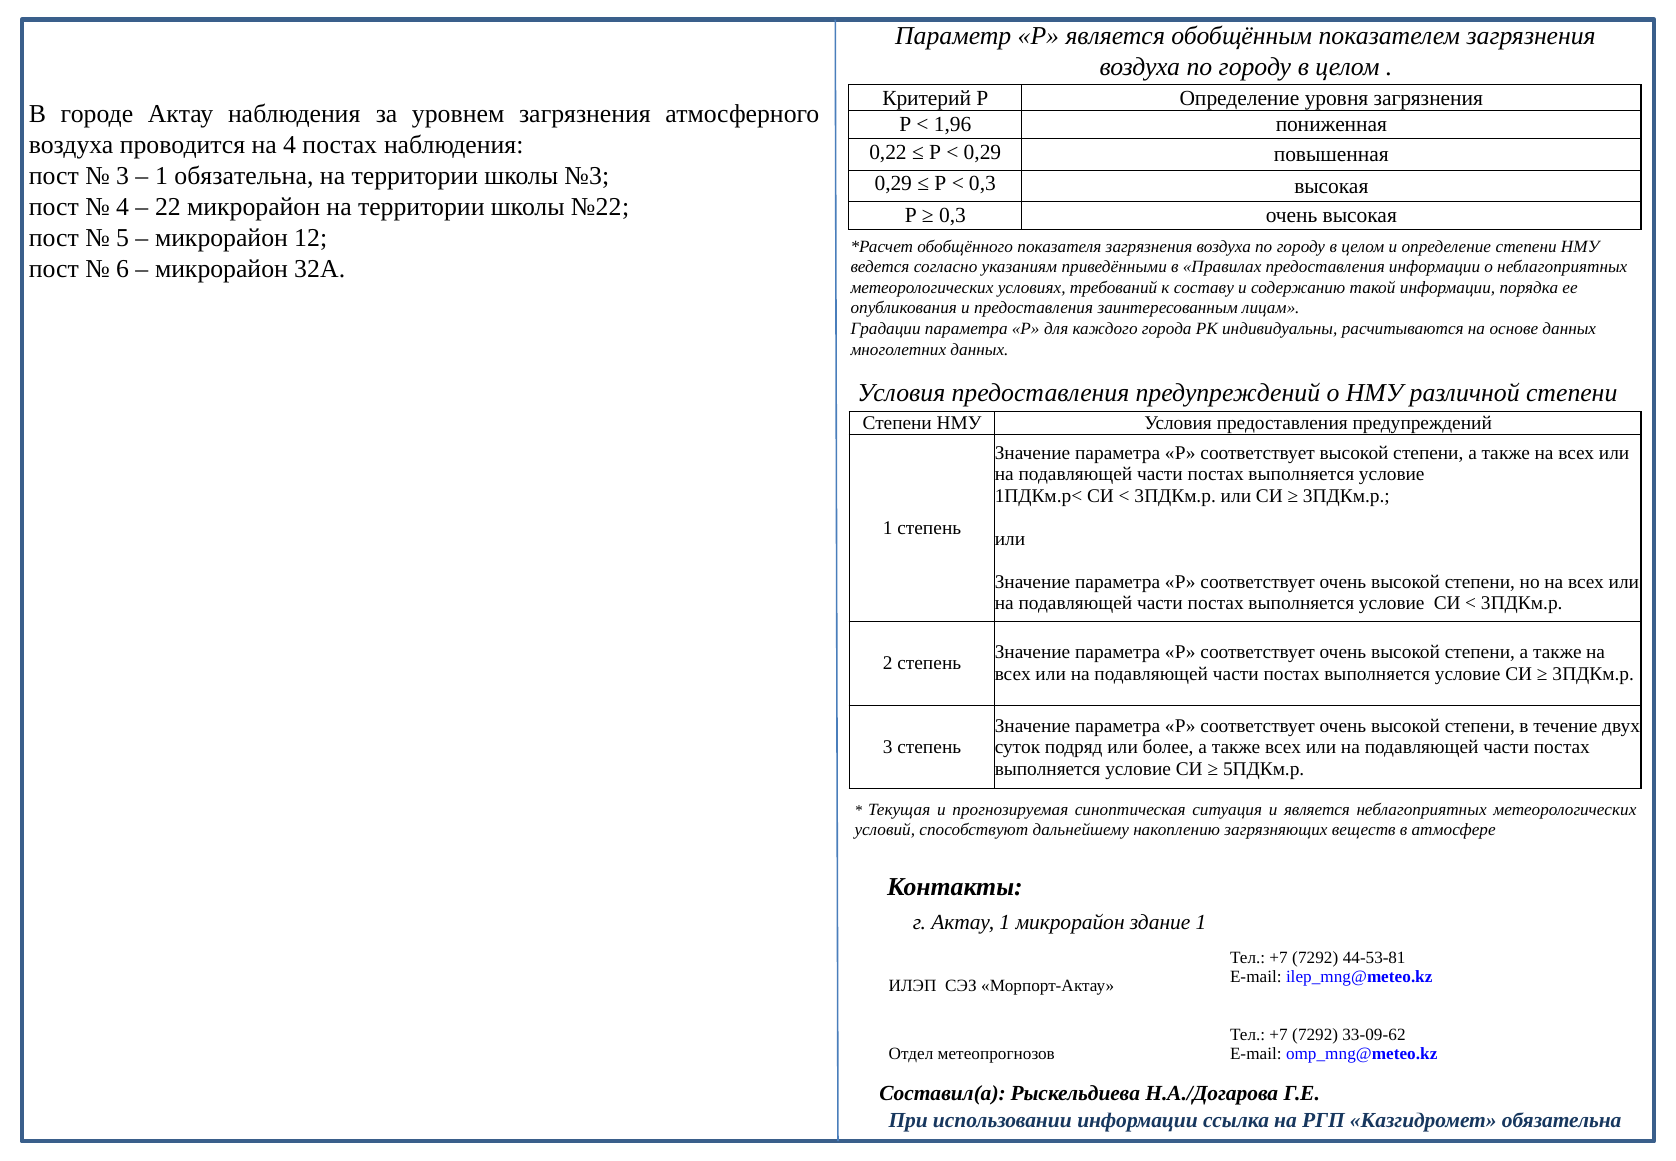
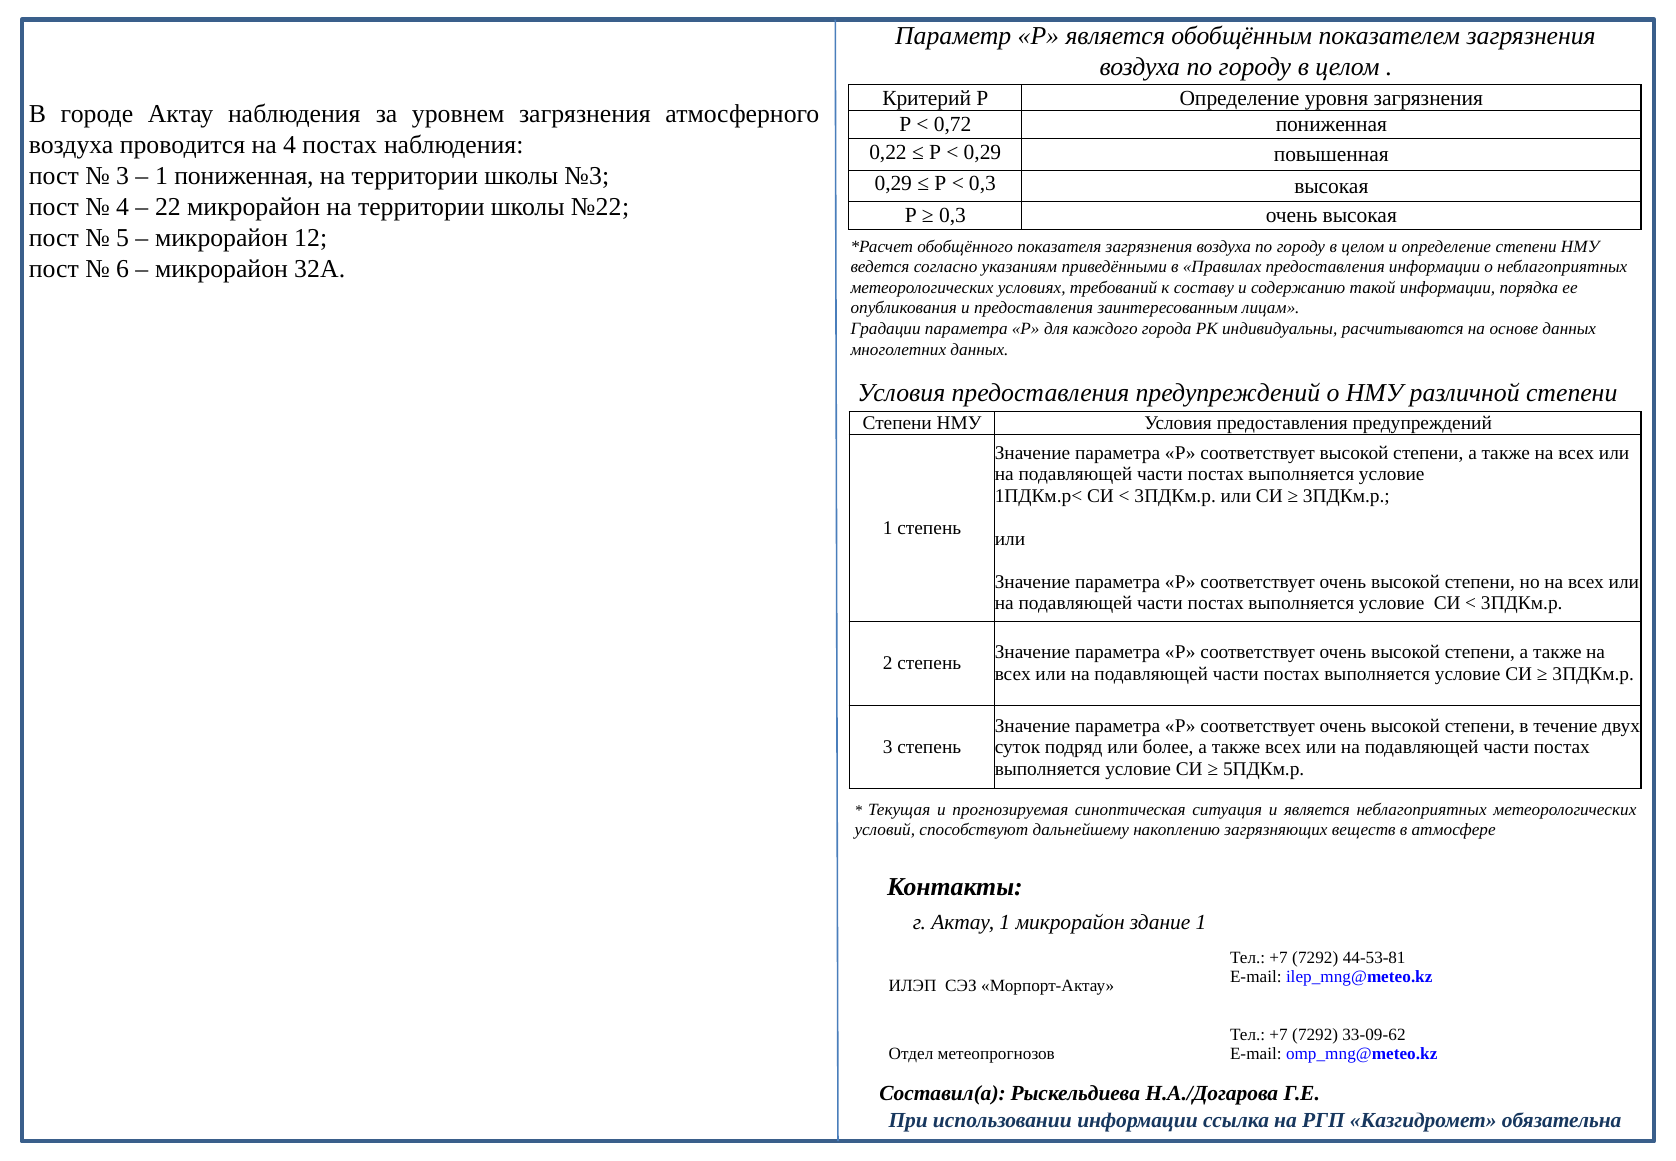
1,96: 1,96 -> 0,72 (953, 124)
1 обязательна: обязательна -> пониженная (244, 176)
